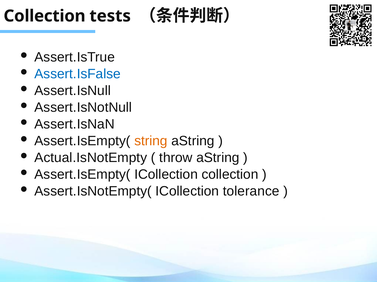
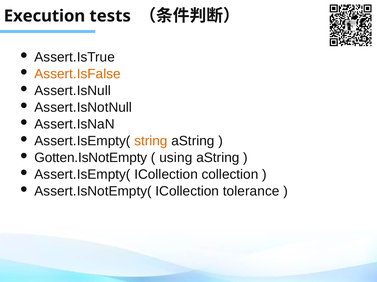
Collection: Collection -> Execution (44, 16)
Assert.IsFalse colour: blue -> orange (78, 74)
Actual.IsNotEmpty: Actual.IsNotEmpty -> Gotten.IsNotEmpty (91, 158)
throw: throw -> using (176, 158)
